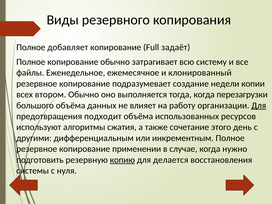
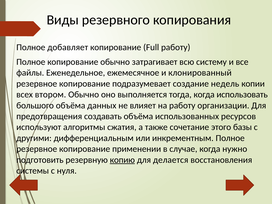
Full задаёт: задаёт -> работу (176, 47)
недели: недели -> недель (225, 84)
перезагрузки: перезагрузки -> использовать (242, 95)
Для underline: present -> none (259, 105)
подходит: подходит -> создавать (103, 116)
день: день -> базы (243, 127)
